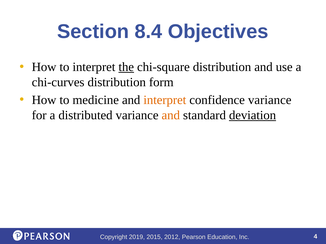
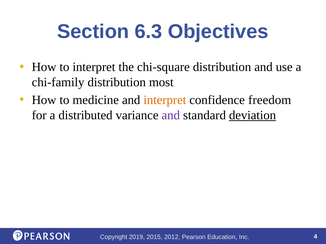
8.4: 8.4 -> 6.3 (148, 32)
the underline: present -> none (126, 67)
chi-curves: chi-curves -> chi-family (58, 82)
form: form -> most (161, 82)
confidence variance: variance -> freedom (270, 100)
and colour: orange -> purple (171, 115)
